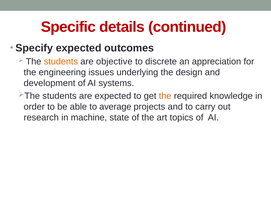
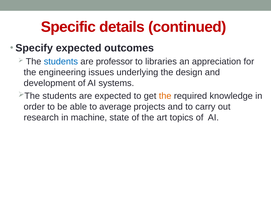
students colour: orange -> blue (61, 62)
objective: objective -> professor (114, 62)
discrete: discrete -> libraries (161, 62)
